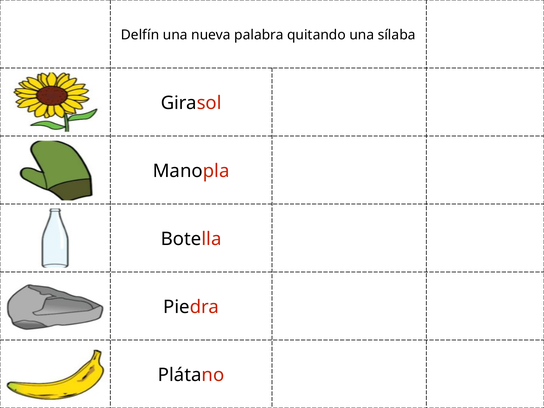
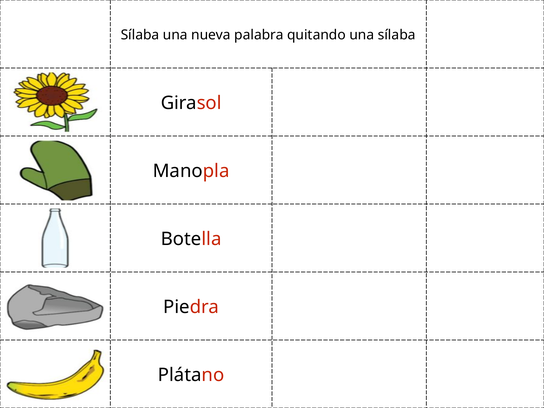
Delfín: Delfín -> Sílaba (140, 35)
